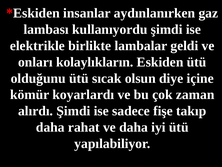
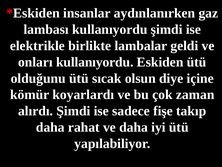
onları kolaylıkların: kolaylıkların -> kullanıyordu (95, 62)
